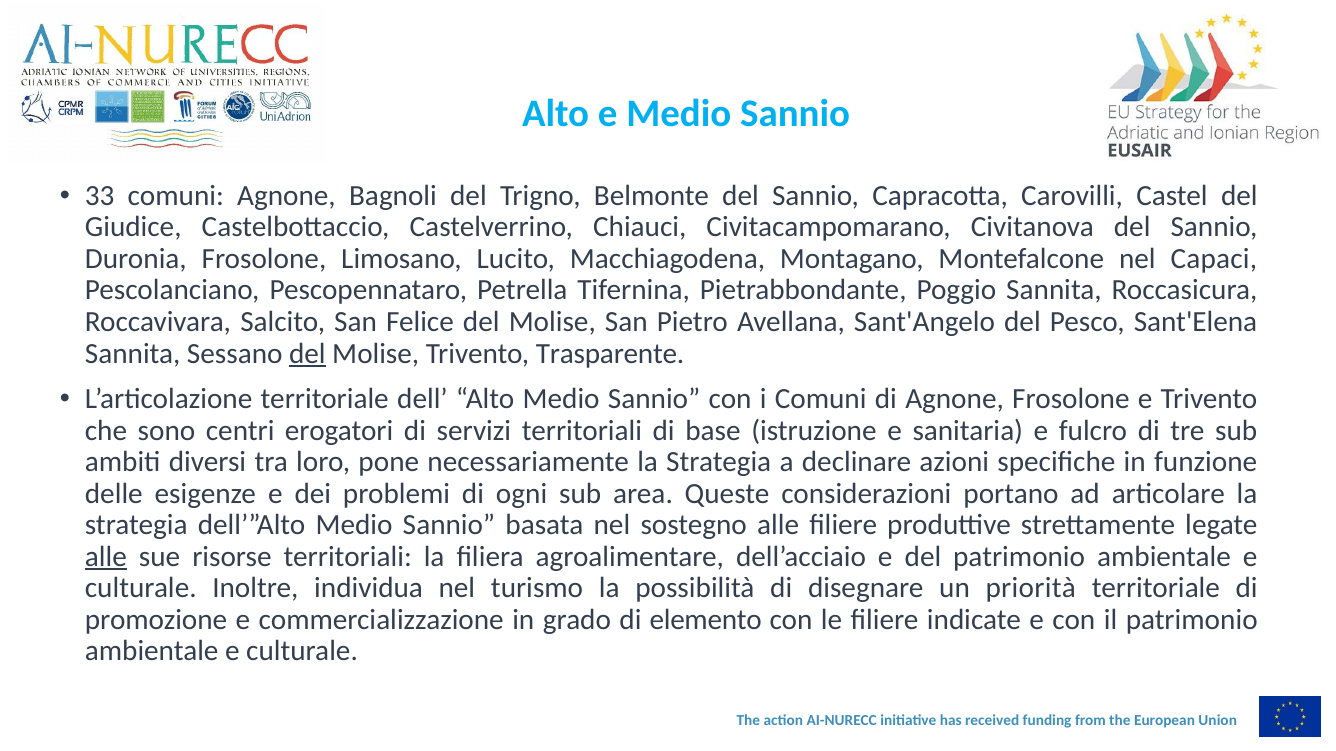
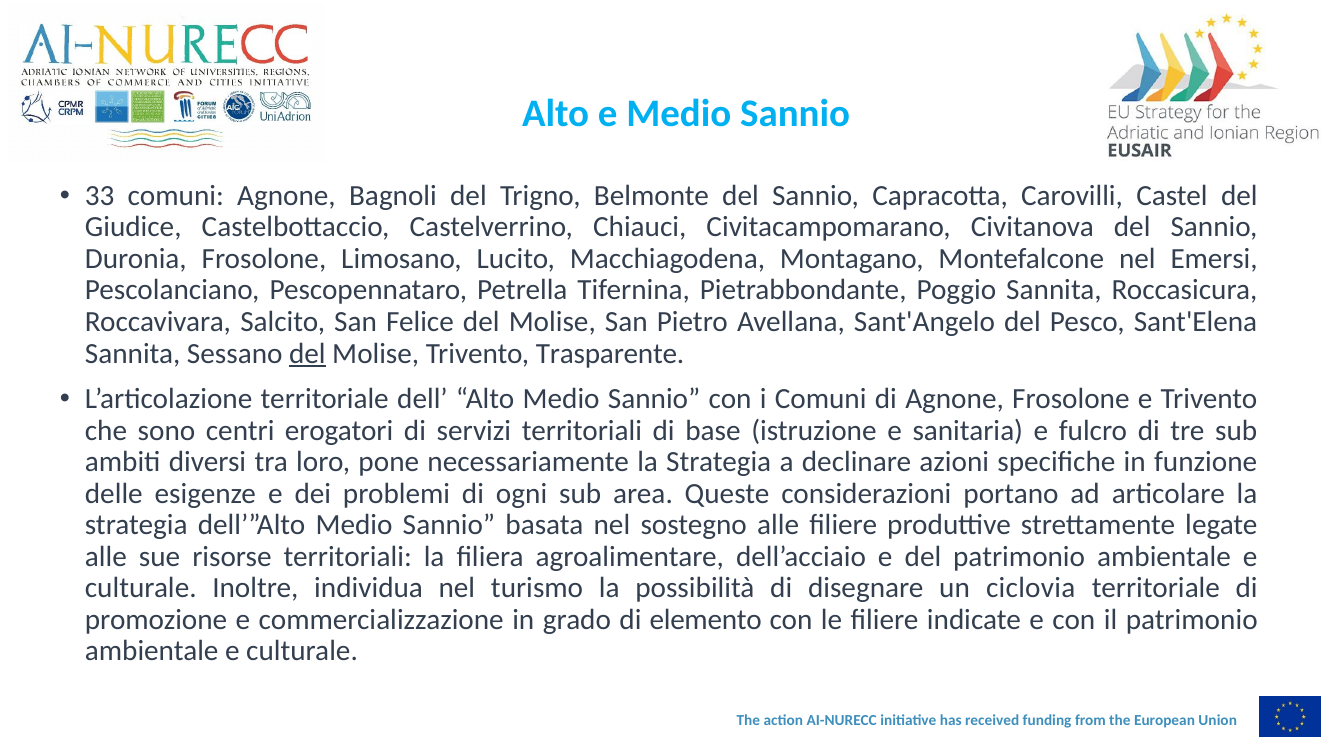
Capaci: Capaci -> Emersi (1214, 259)
alle underline: present -> none (106, 557)
priorità: priorità -> ciclovia (1031, 588)
